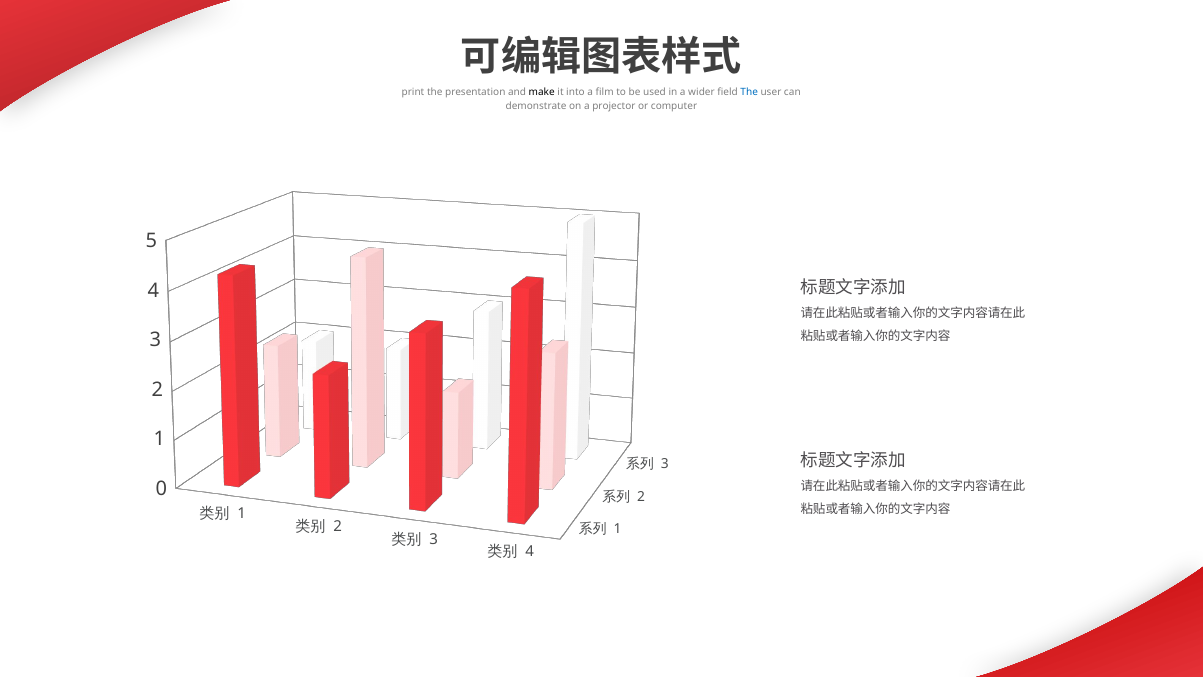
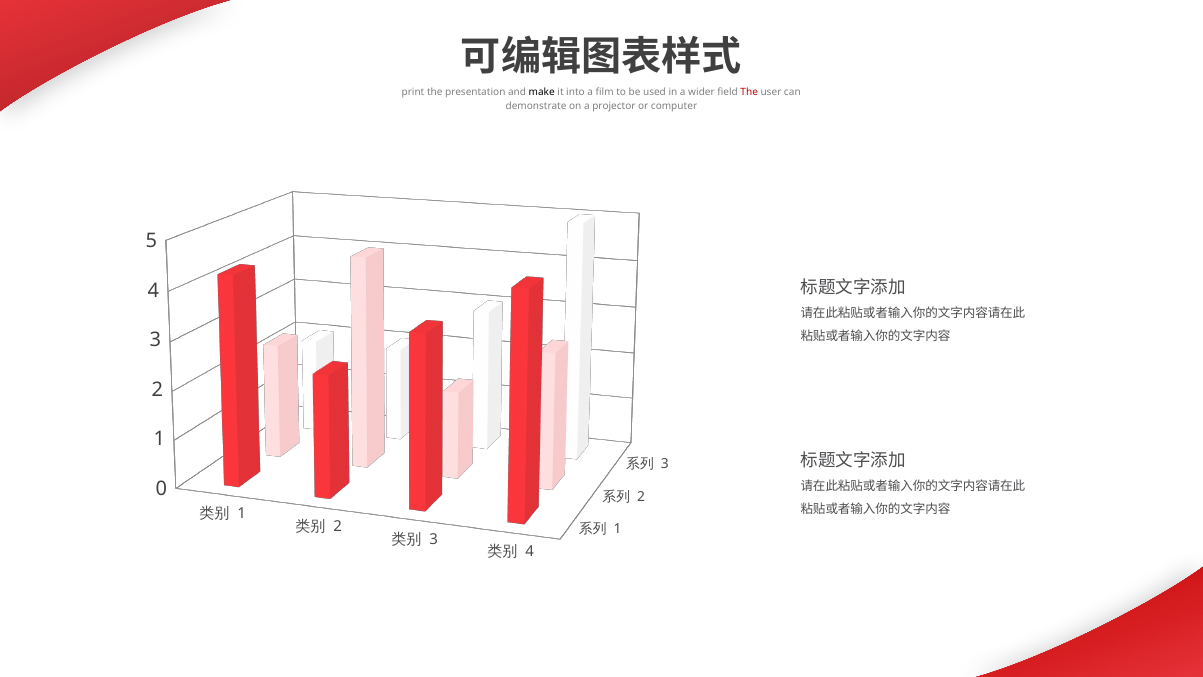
The colour: blue -> red (749, 92)
